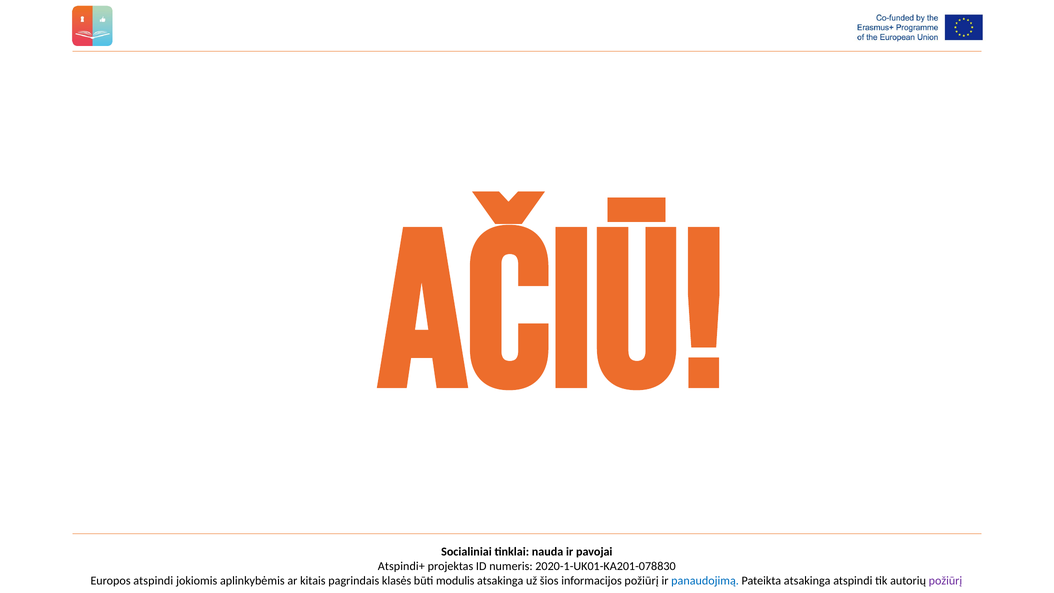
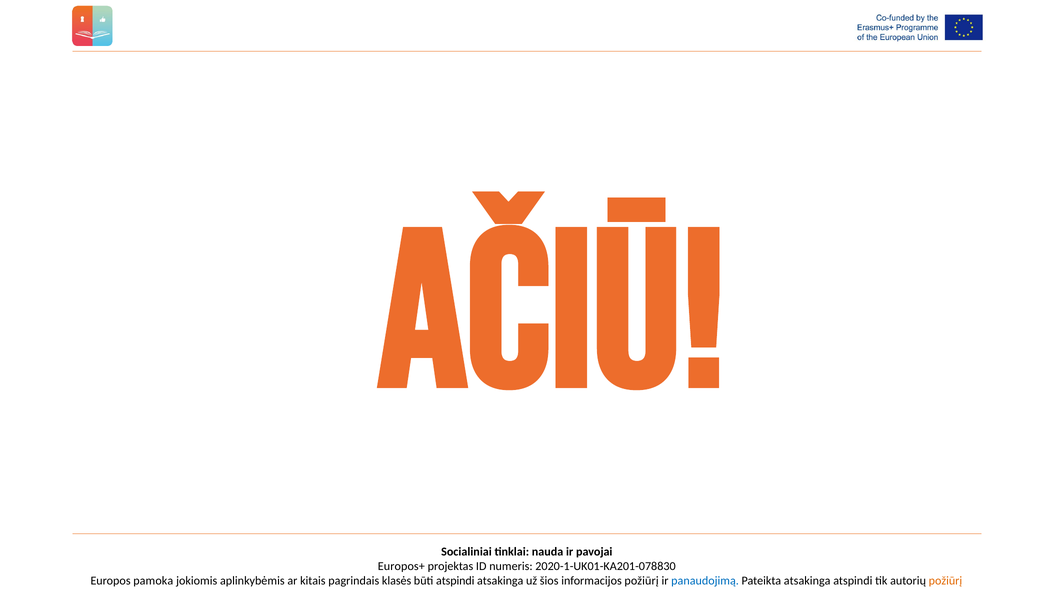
Atspindi+: Atspindi+ -> Europos+ (401, 566)
Europos atspindi: atspindi -> pamoka (153, 581)
būti modulis: modulis -> atspindi (455, 581)
požiūrį colour: purple -> orange (945, 581)
